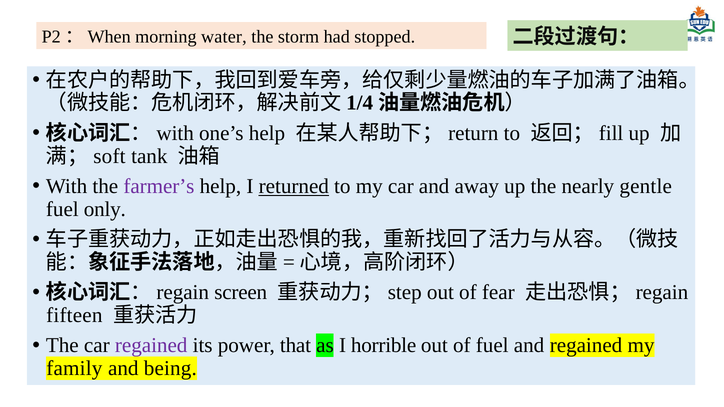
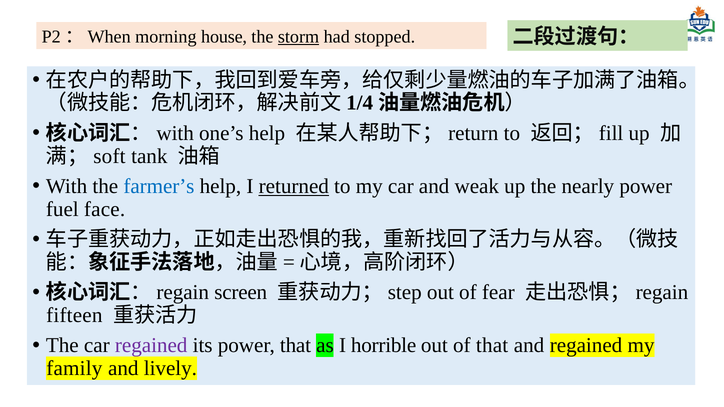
water: water -> house (224, 37)
storm underline: none -> present (299, 37)
farmer’s colour: purple -> blue (159, 186)
away: away -> weak (477, 186)
nearly gentle: gentle -> power (646, 186)
only: only -> face (105, 209)
of fuel: fuel -> that (492, 346)
being: being -> lively (170, 368)
